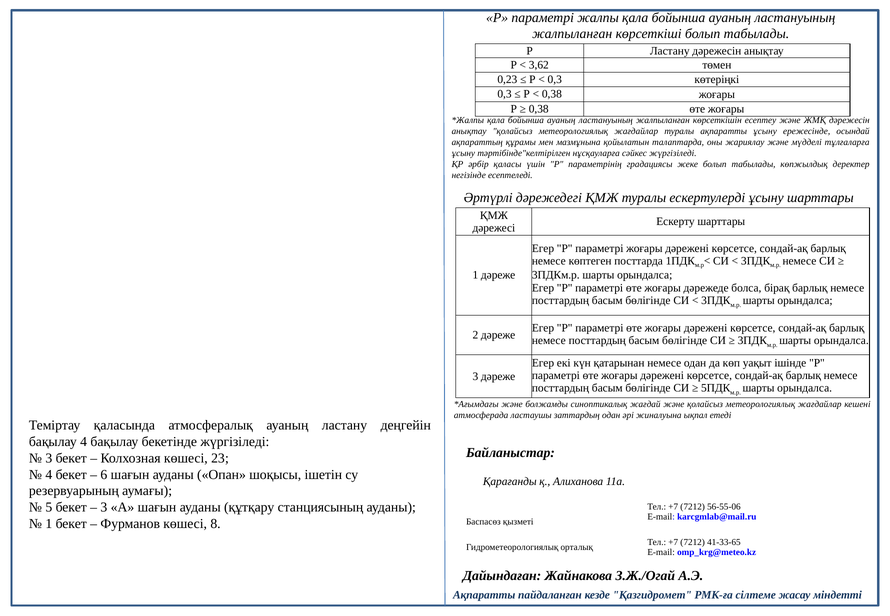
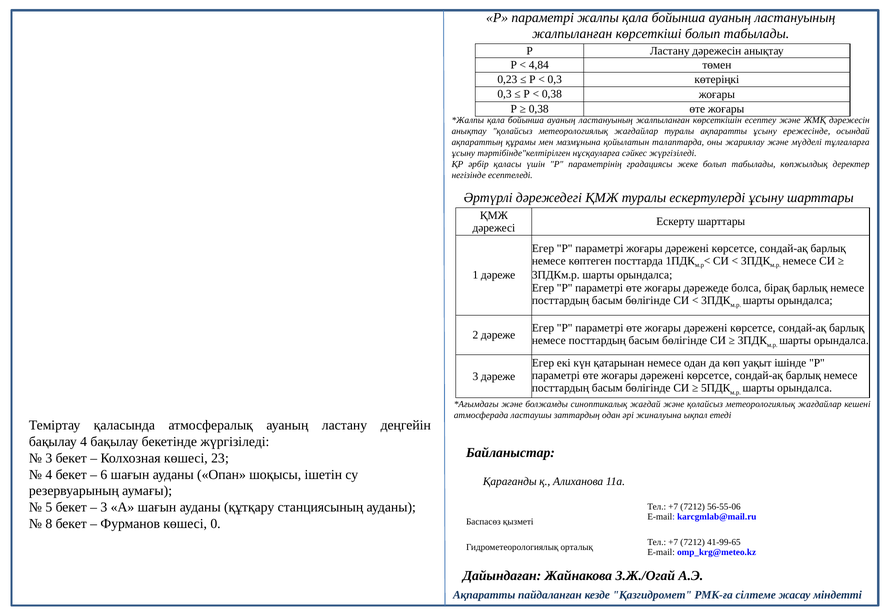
3,62: 3,62 -> 4,84 (539, 65)
1: 1 -> 8 (49, 524)
8: 8 -> 0 (216, 524)
41-33-65: 41-33-65 -> 41-99-65 (724, 542)
